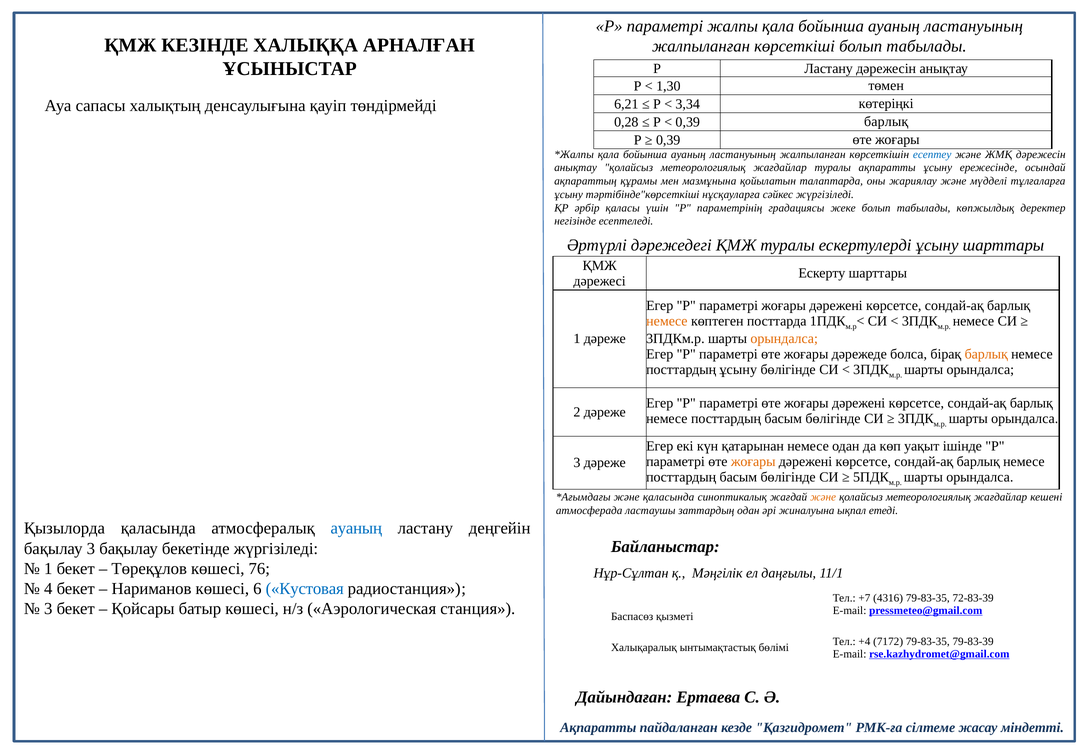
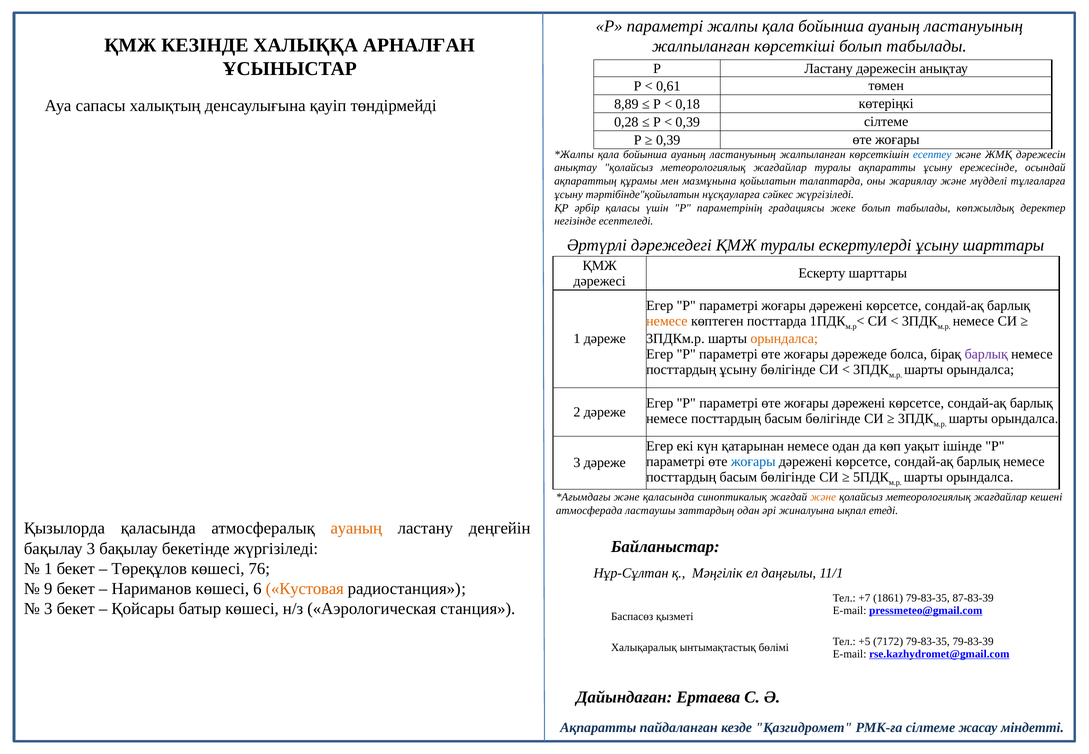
1,30: 1,30 -> 0,61 (668, 86)
6,21: 6,21 -> 8,89 (626, 104)
3,34: 3,34 -> 0,18 (688, 104)
0,39 барлық: барлық -> сілтеме (886, 122)
тәртібінде"көрсеткіші: тәртібінде"көрсеткіші -> тәртібінде"қойылатын (643, 195)
барлық colour: orange -> purple (986, 354)
жоғары colour: orange -> blue (753, 462)
ауаның colour: blue -> orange (356, 528)
4: 4 -> 9 (48, 589)
Кустовая colour: blue -> orange (305, 589)
4316: 4316 -> 1861 (888, 598)
72-83-39: 72-83-39 -> 87-83-39 (973, 598)
+4: +4 -> +5 (864, 641)
